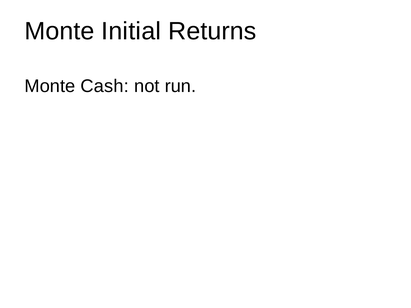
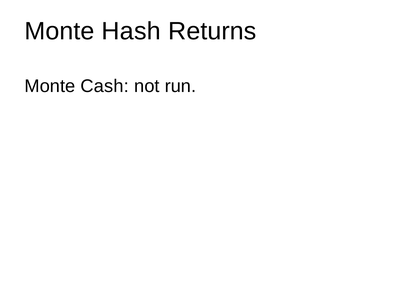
Initial: Initial -> Hash (131, 31)
